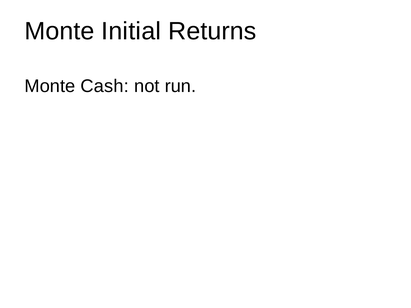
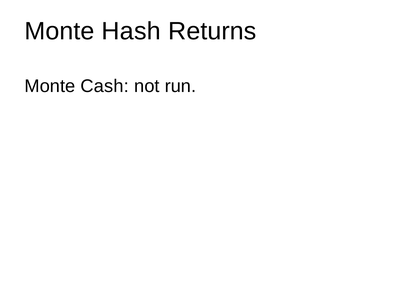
Initial: Initial -> Hash (131, 31)
